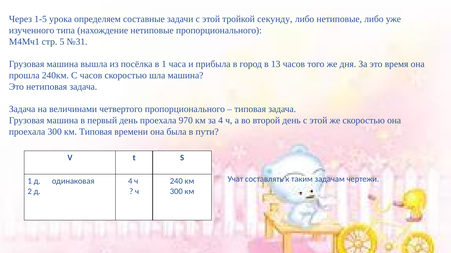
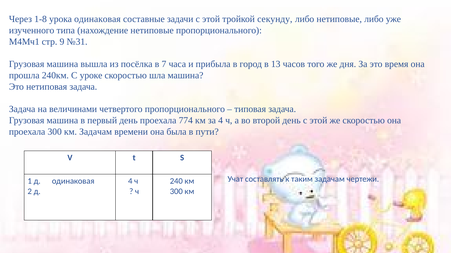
1-5: 1-5 -> 1-8 (41, 19)
урока определяем: определяем -> одинаковая (97, 19)
5: 5 -> 9 (62, 42)
в 1: 1 -> 7 (164, 64)
С часов: часов -> уроке (91, 76)
970: 970 -> 774 (186, 121)
км Типовая: Типовая -> Задачам (96, 132)
